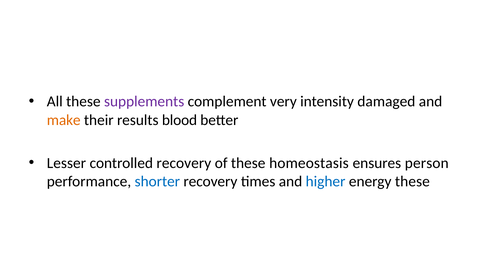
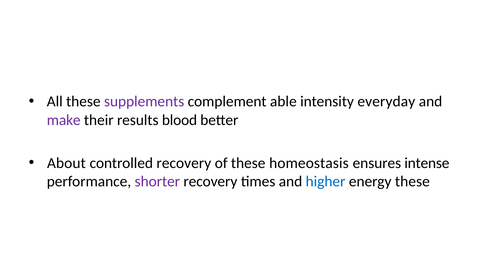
very: very -> able (283, 102)
damaged: damaged -> everyday (386, 102)
make colour: orange -> purple (64, 120)
Lesser: Lesser -> About (66, 163)
person: person -> intense (427, 163)
shorter colour: blue -> purple (157, 181)
